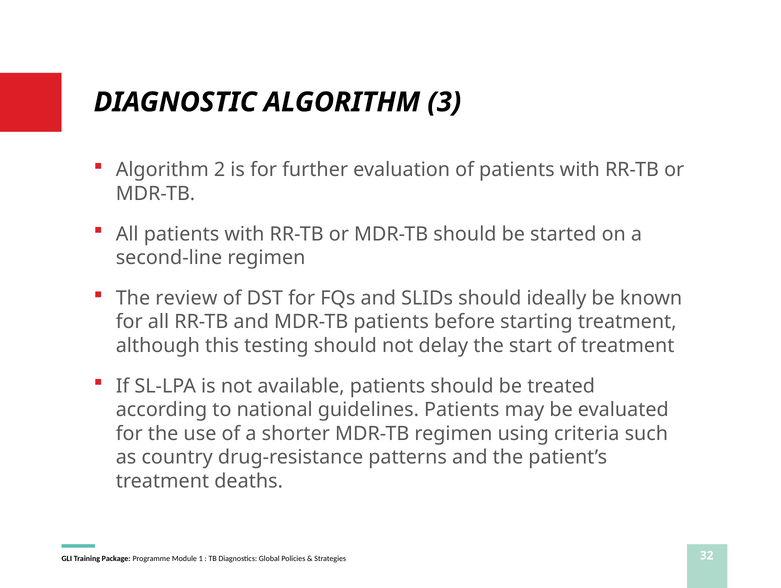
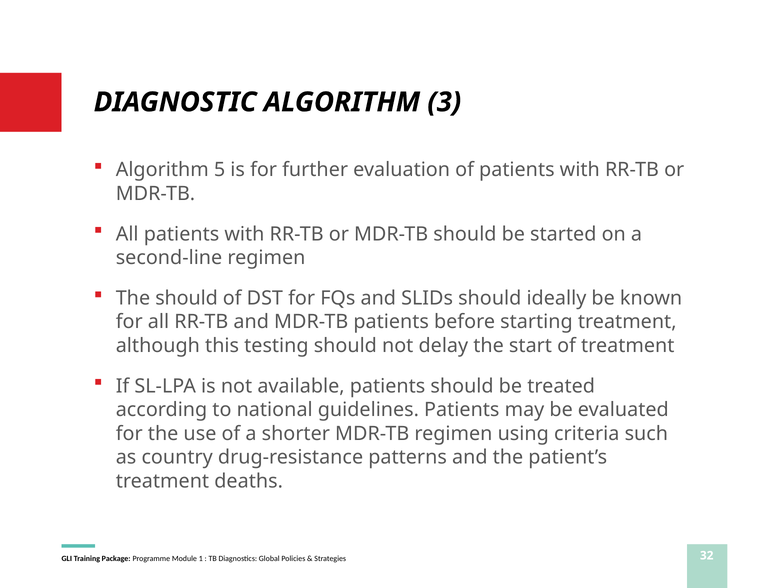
2: 2 -> 5 (220, 170)
The review: review -> should (187, 298)
